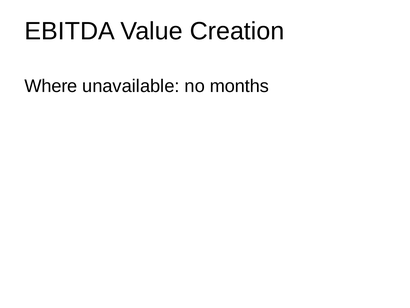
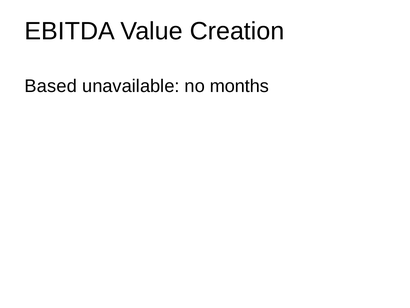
Where: Where -> Based (51, 86)
